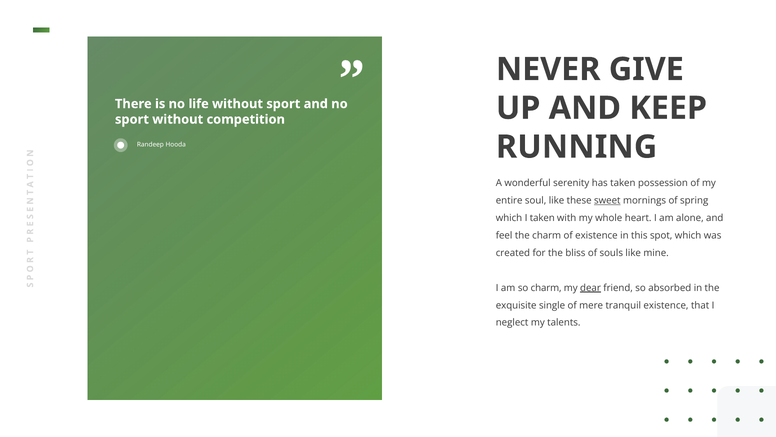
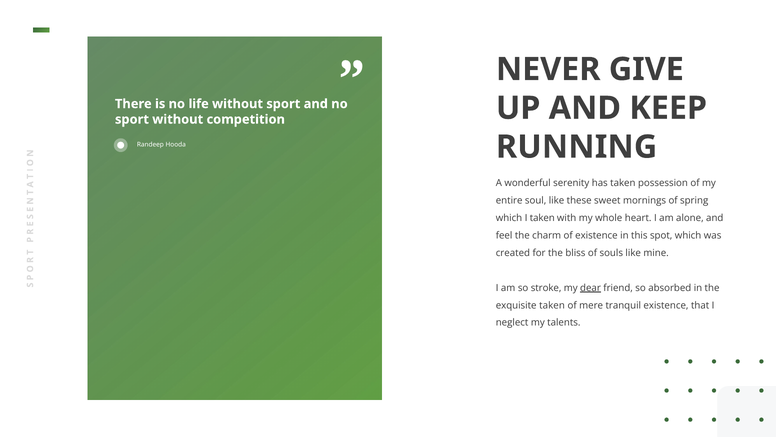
sweet underline: present -> none (607, 200)
so charm: charm -> stroke (546, 288)
exquisite single: single -> taken (552, 305)
